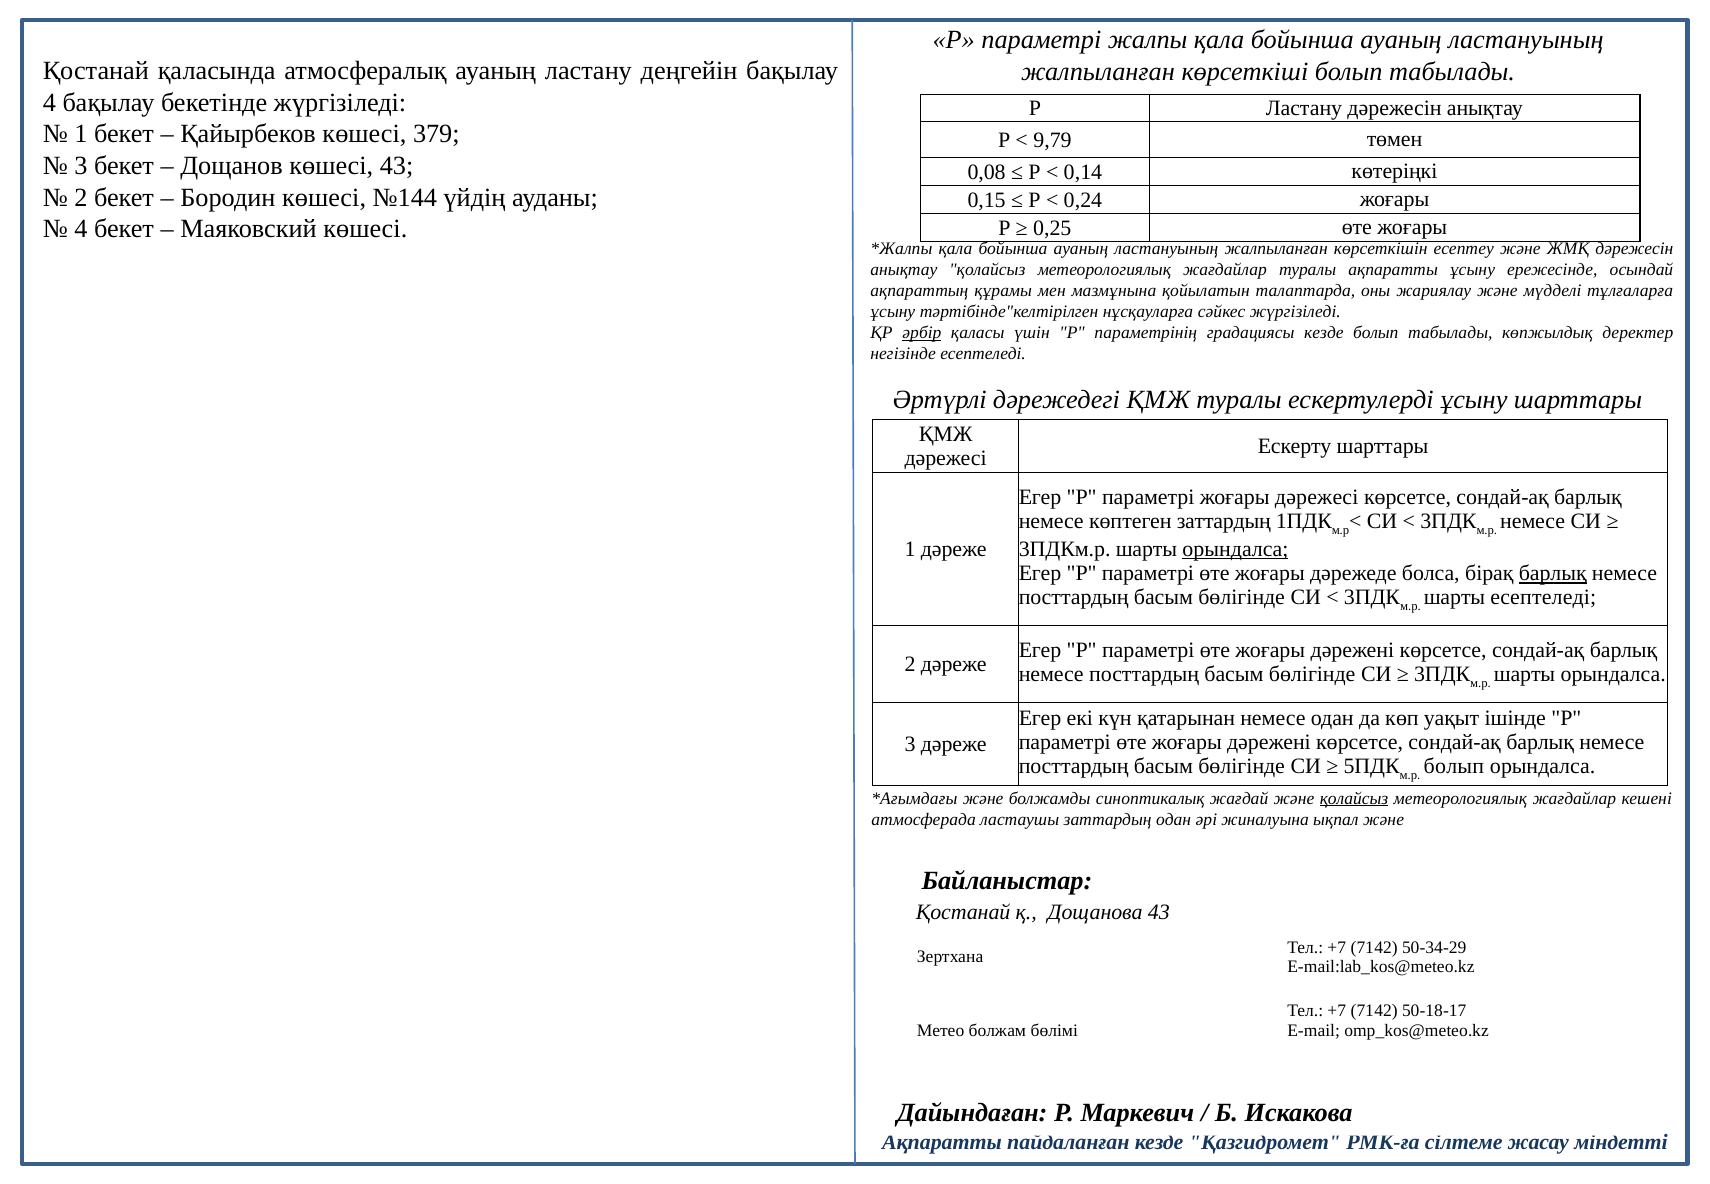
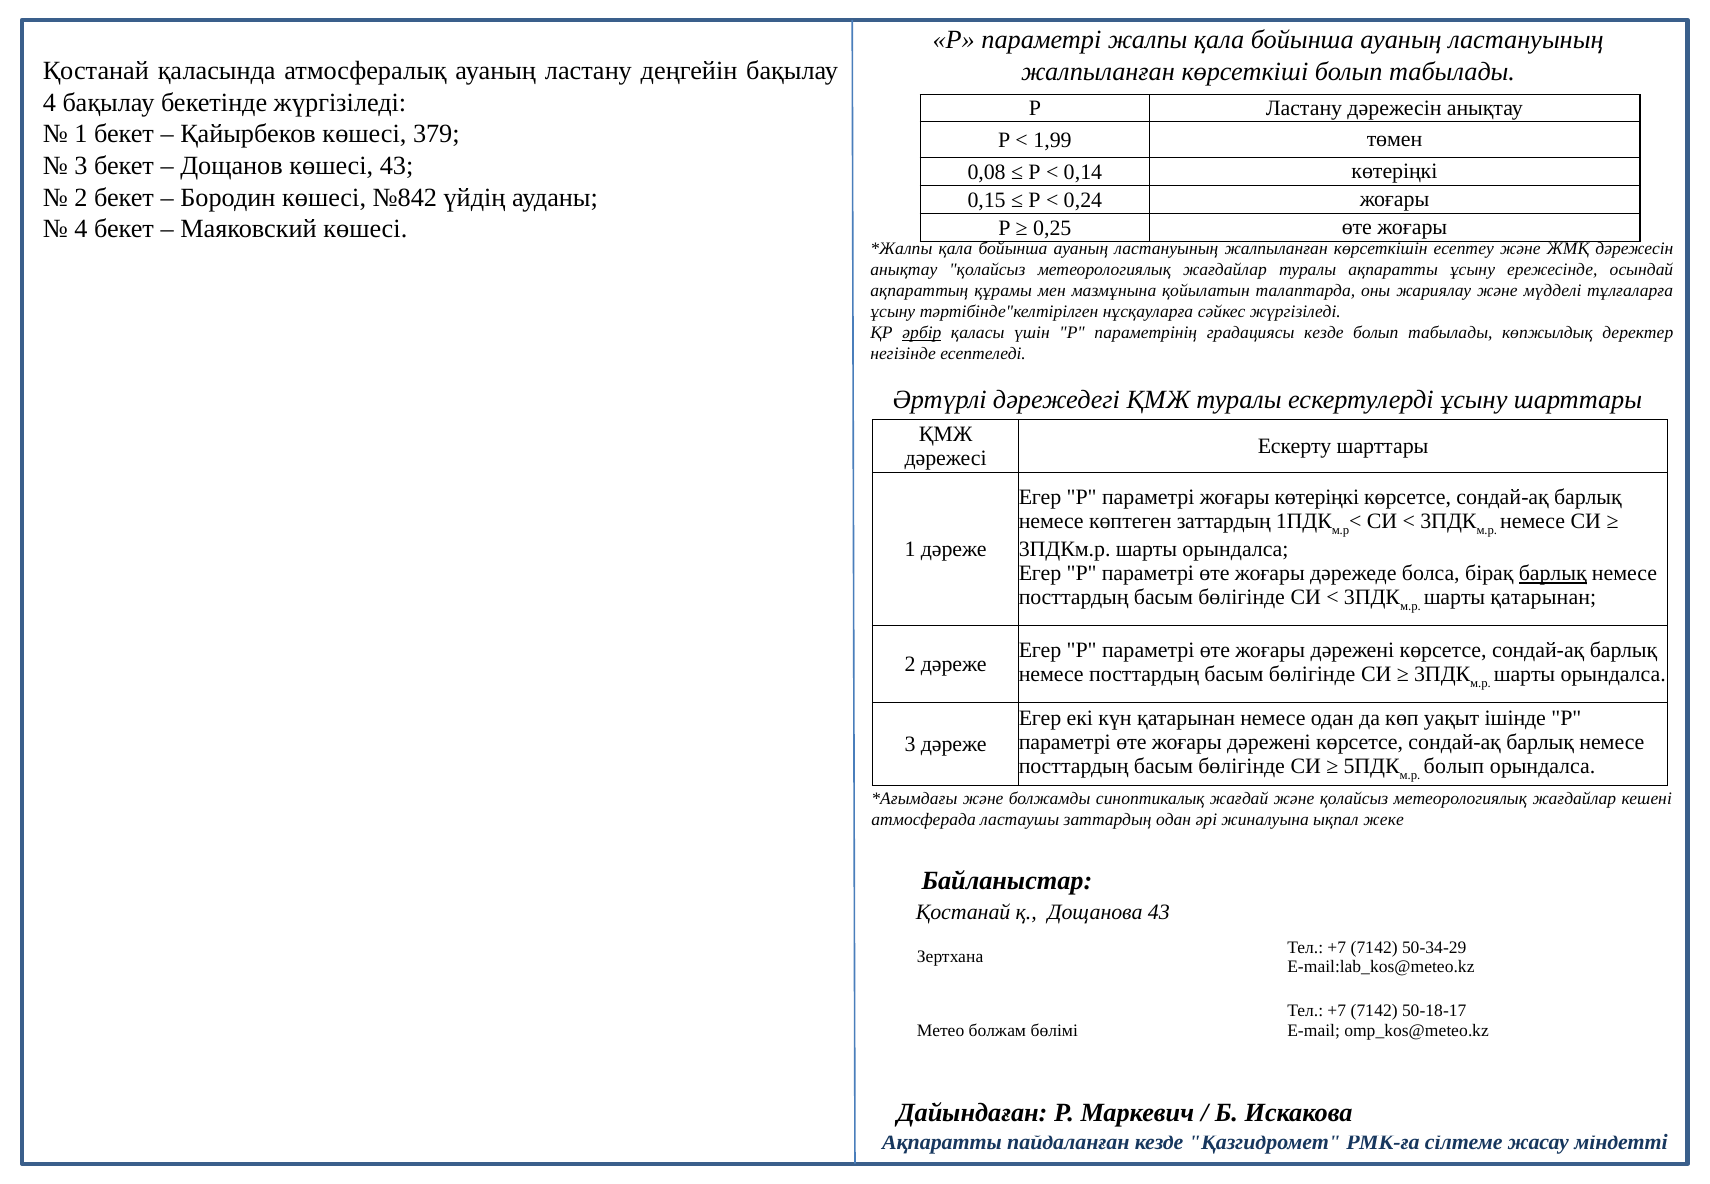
9,79: 9,79 -> 1,99 (1053, 140)
№144: №144 -> №842 (405, 197)
жоғары дәрежесі: дәрежесі -> көтеріңкі (1317, 497)
орындалса underline: present -> none (1235, 549)
шарты есептеледі: есептеледі -> қатарынан (1543, 598)
қолайсыз underline: present -> none (1354, 798)
ықпал және: және -> жеке (1384, 819)
